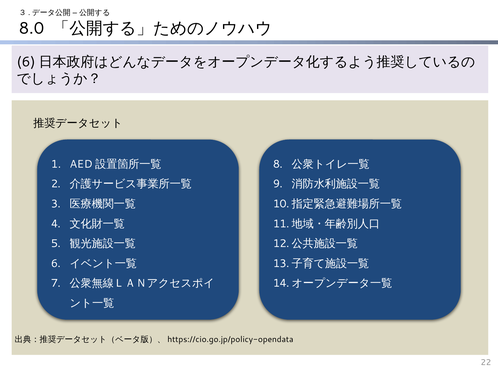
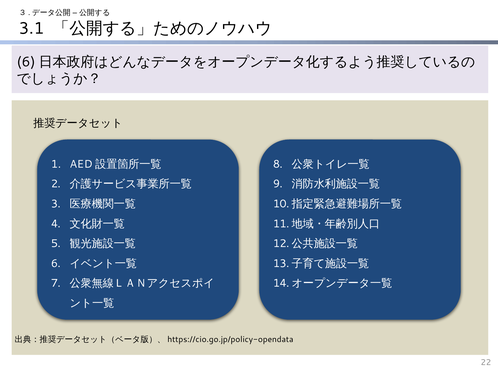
8.0: 8.0 -> 3.1 (32, 29)
